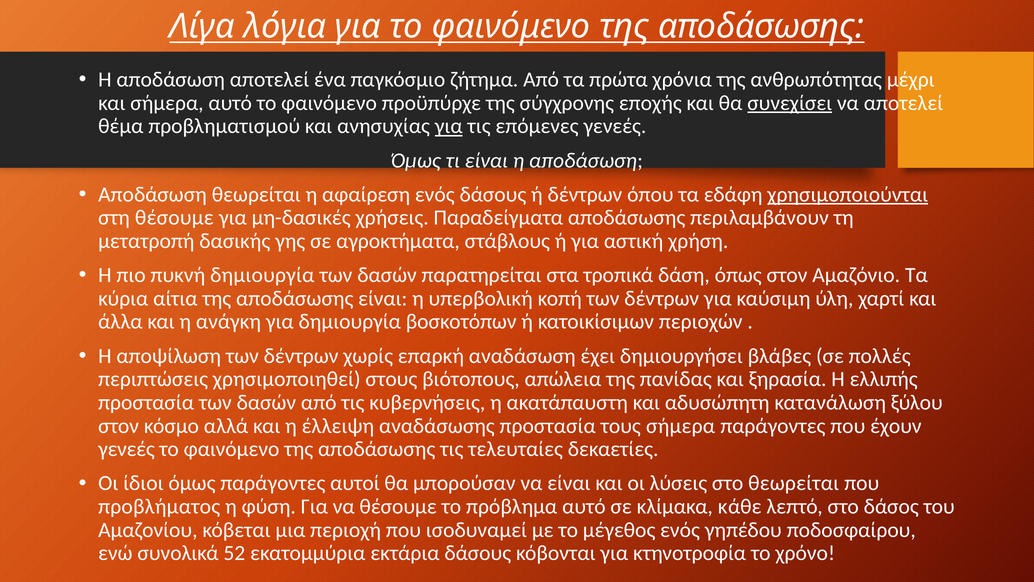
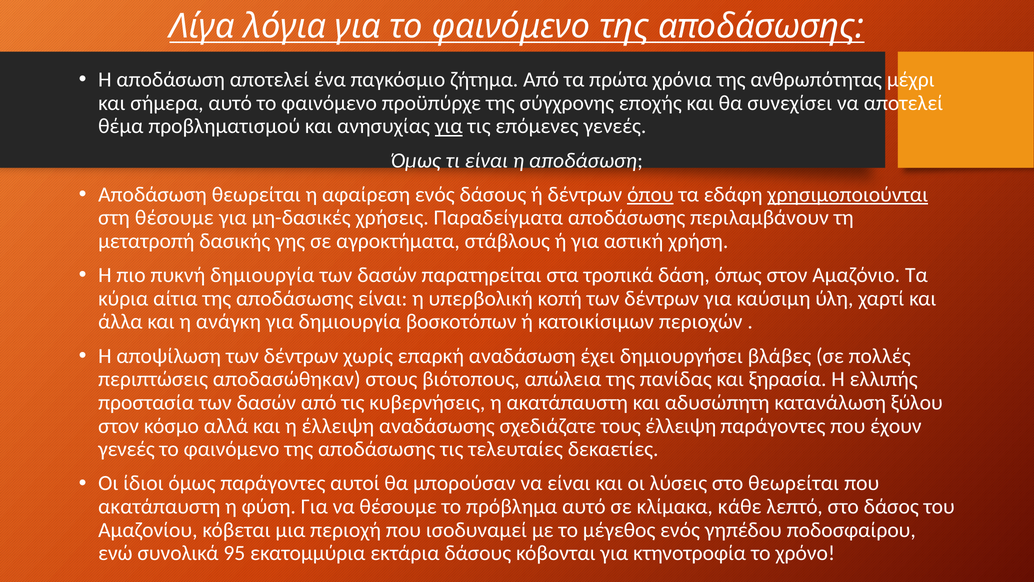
συνεχίσει underline: present -> none (790, 103)
όπου underline: none -> present (650, 194)
χρησιμοποιηθεί: χρησιμοποιηθεί -> αποδασώθηκαν (287, 379)
αναδάσωσης προστασία: προστασία -> σχεδιάζατε (548, 426)
τους σήμερα: σήμερα -> έλλειψη (681, 426)
προβλήματος: προβλήματος -> ακατάπαυστη (159, 506)
52: 52 -> 95 (234, 553)
